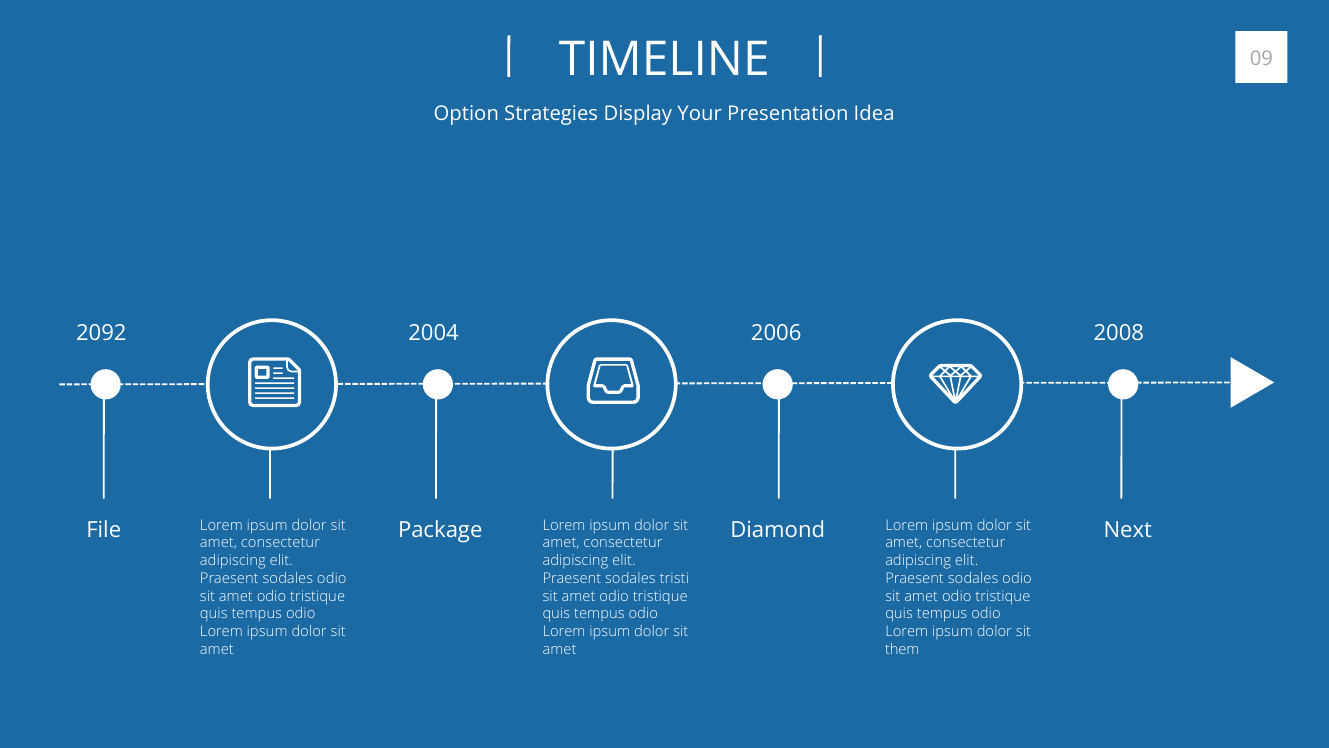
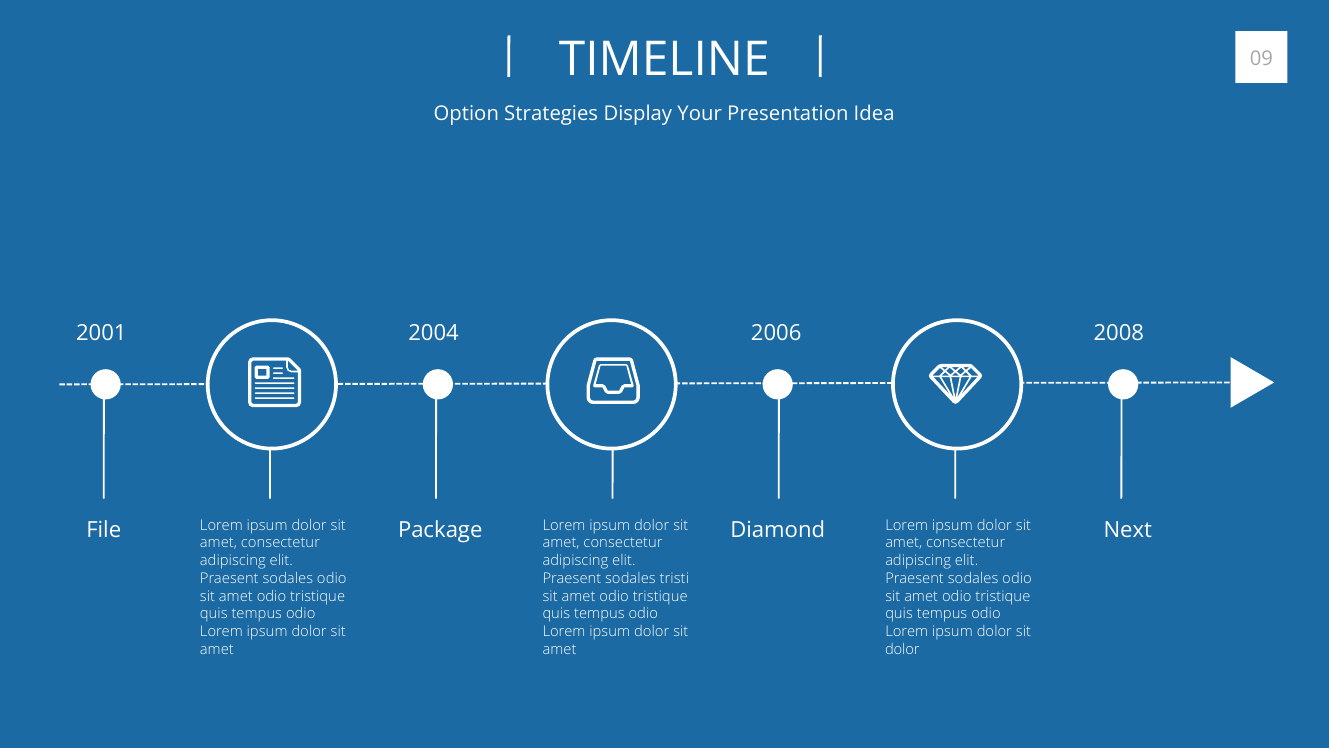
2092: 2092 -> 2001 (101, 333)
them: them -> dolor (902, 649)
